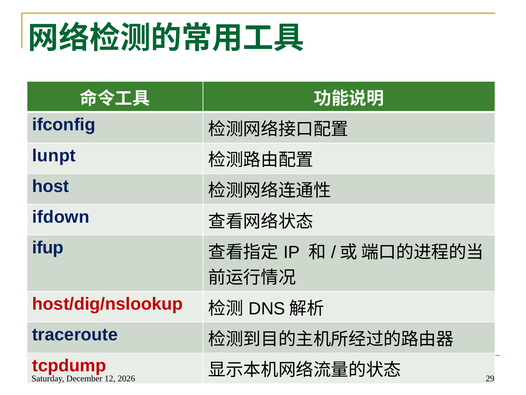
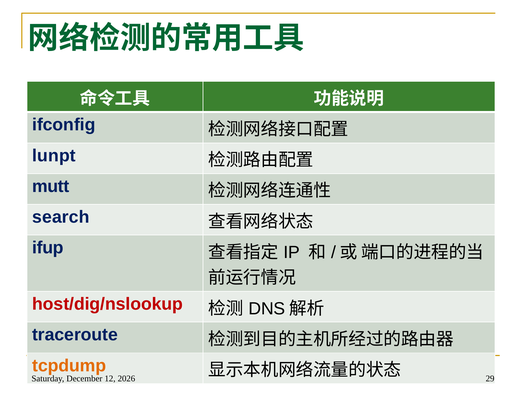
host: host -> mutt (51, 186)
ifdown: ifdown -> search (61, 217)
tcpdump colour: red -> orange (69, 365)
